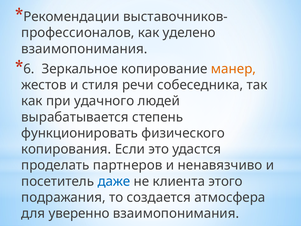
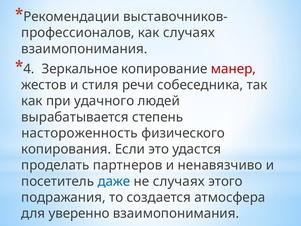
как уделено: уделено -> случаях (189, 33)
6: 6 -> 4 (29, 69)
манер colour: orange -> red (233, 69)
функционировать: функционировать -> настороженность (80, 133)
не клиента: клиента -> случаях (179, 181)
